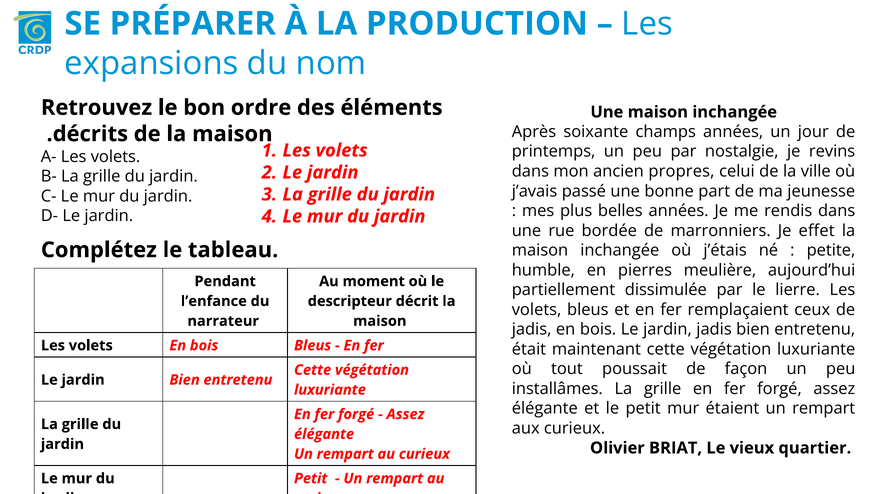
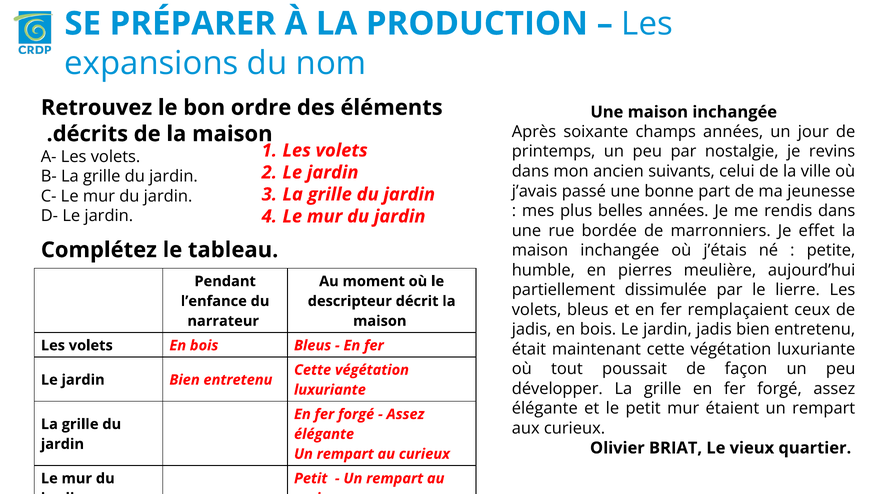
propres: propres -> suivants (682, 171)
installâmes: installâmes -> développer (557, 389)
